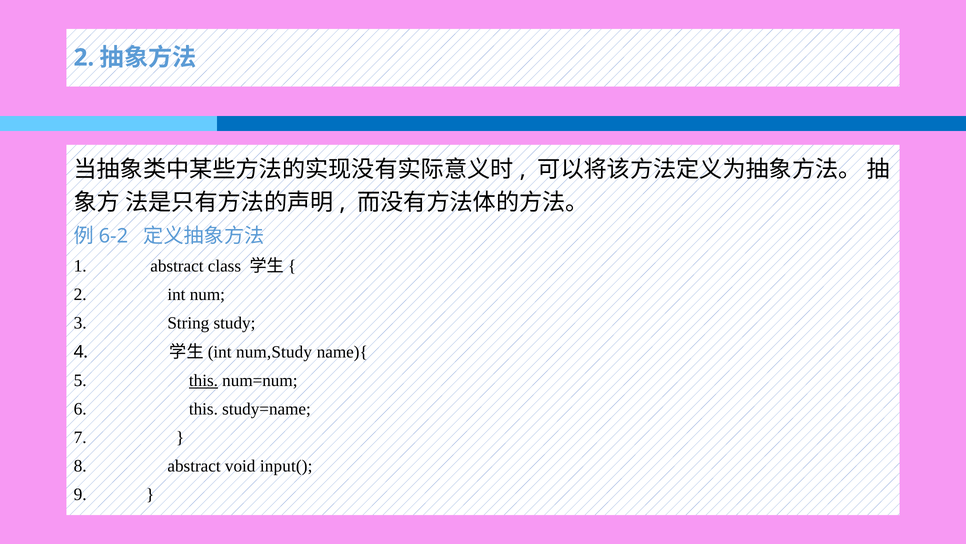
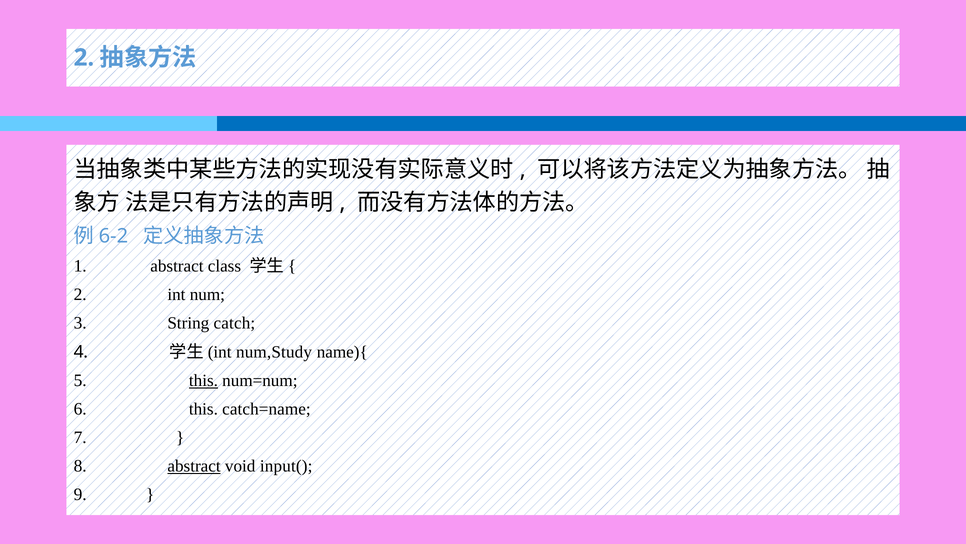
study: study -> catch (234, 323)
study=name: study=name -> catch=name (266, 409)
abstract underline: none -> present (194, 466)
